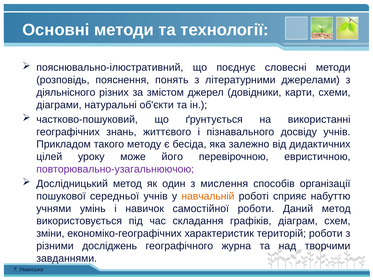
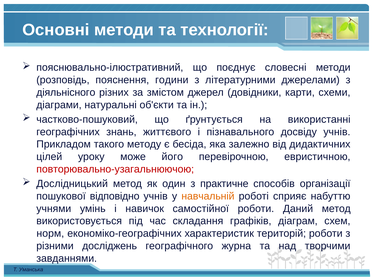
понять: понять -> години (172, 80)
повторювально-узагальнюючою colour: purple -> red (115, 169)
мислення: мислення -> практичне (224, 184)
середньої: середньої -> відповідно (115, 196)
зміни: зміни -> норм (50, 233)
